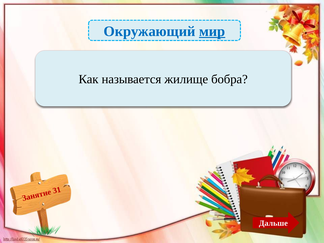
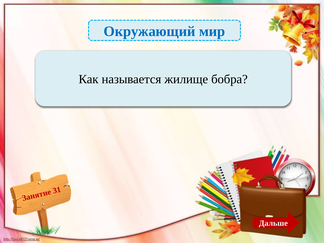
мир underline: present -> none (212, 31)
